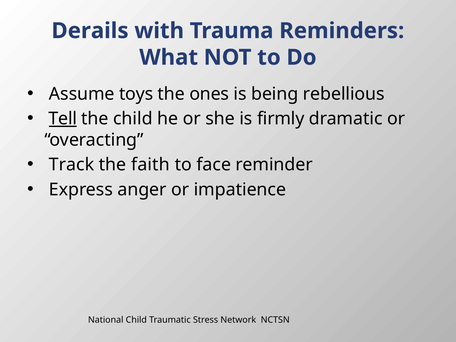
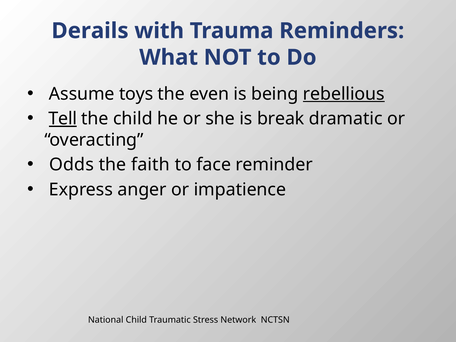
ones: ones -> even (209, 94)
rebellious underline: none -> present (344, 94)
firmly: firmly -> break (281, 119)
Track: Track -> Odds (72, 165)
